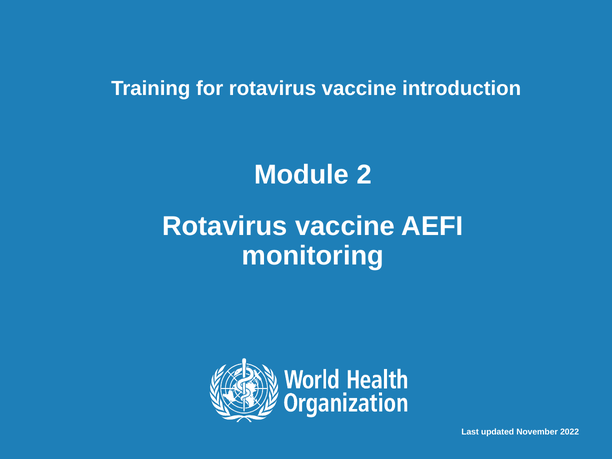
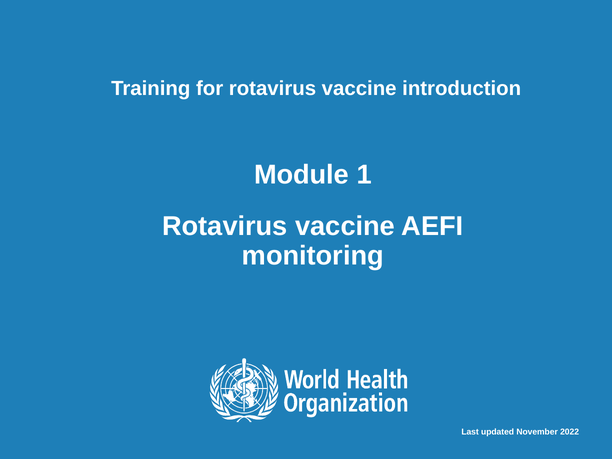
2: 2 -> 1 (364, 175)
